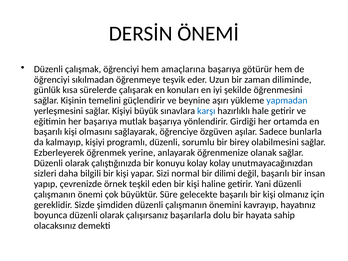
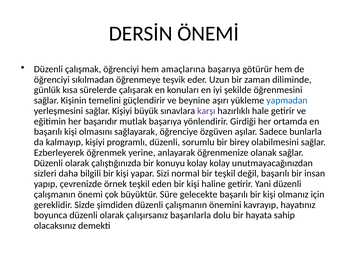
karşı colour: blue -> purple (206, 111)
her başarıya: başarıya -> başarıdır (100, 121)
bir dilimi: dilimi -> teşkil (225, 174)
